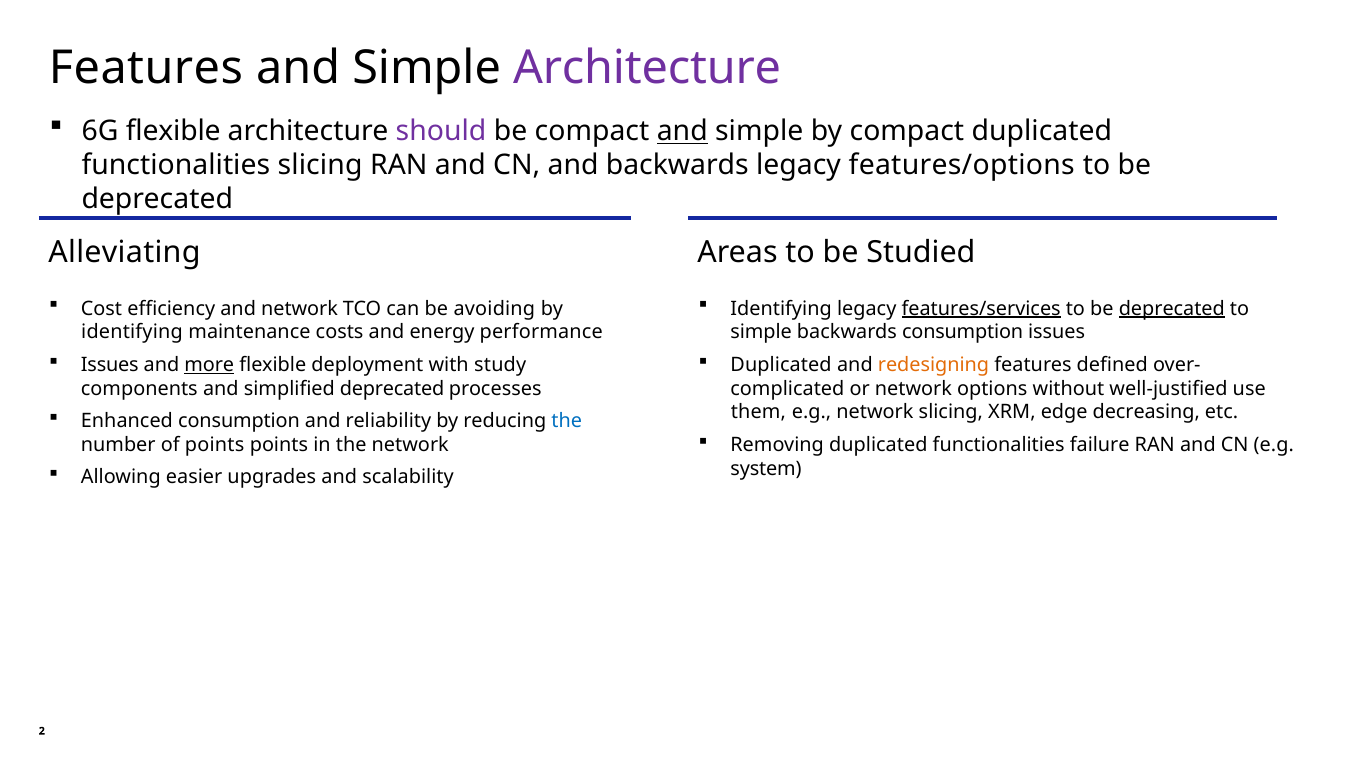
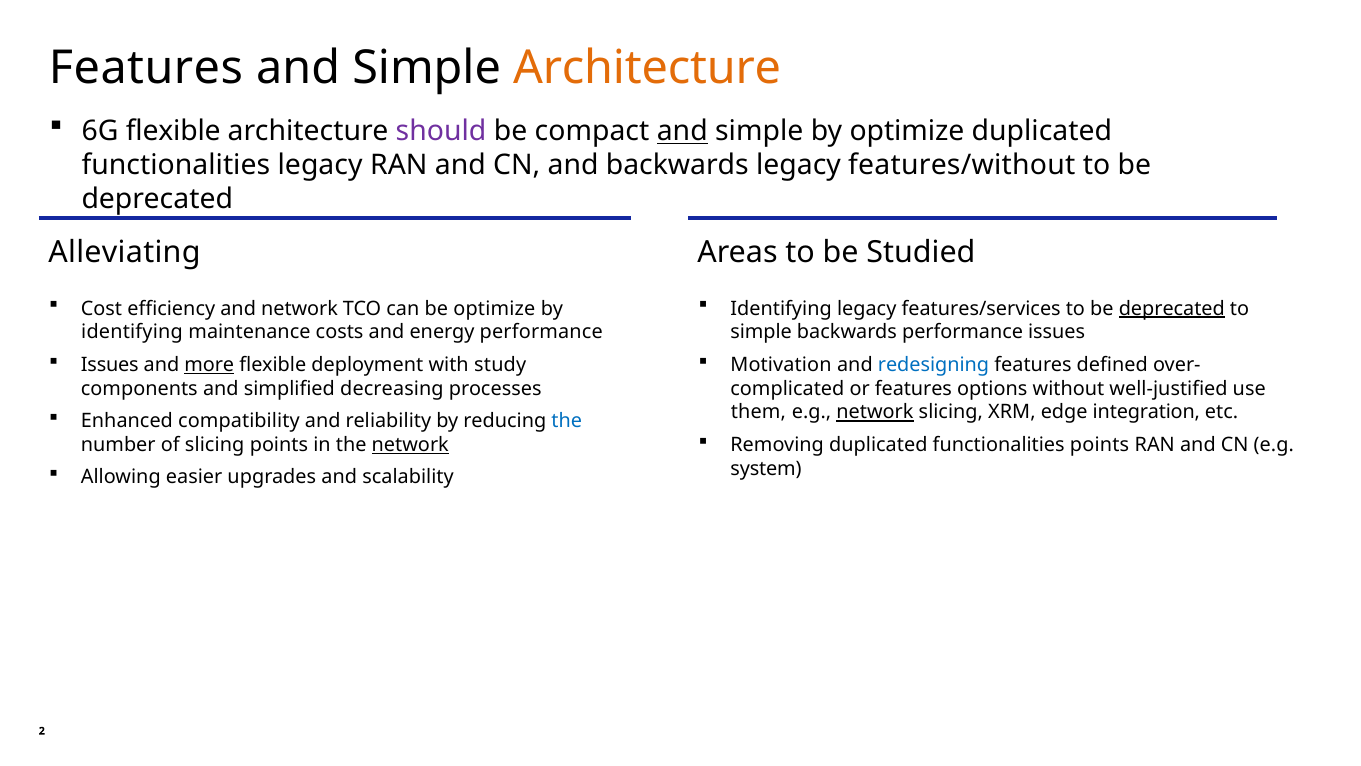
Architecture colour: purple -> orange (647, 68)
by compact: compact -> optimize (907, 131)
functionalities slicing: slicing -> legacy (320, 165)
features/options: features/options -> features/without (962, 165)
be avoiding: avoiding -> optimize (494, 308)
features/services underline: present -> none (981, 308)
backwards consumption: consumption -> performance (963, 332)
Duplicated: Duplicated -> Motivation (781, 365)
redesigning colour: orange -> blue (934, 365)
simplified deprecated: deprecated -> decreasing (392, 388)
or network: network -> features (913, 388)
network underline: none -> present (875, 412)
decreasing: decreasing -> integration (1146, 412)
Enhanced consumption: consumption -> compatibility (239, 421)
functionalities failure: failure -> points (1100, 445)
of points: points -> slicing (215, 445)
network underline: none -> present (410, 445)
